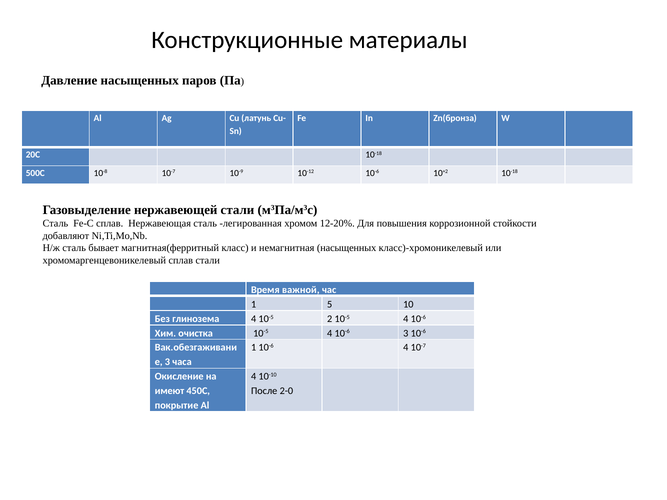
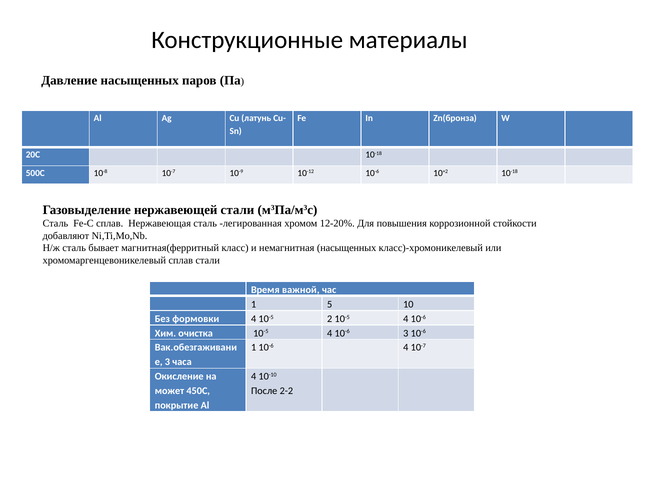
глинозема: глинозема -> формовки (196, 319)
имеют: имеют -> может (169, 391)
2-0: 2-0 -> 2-2 (286, 391)
